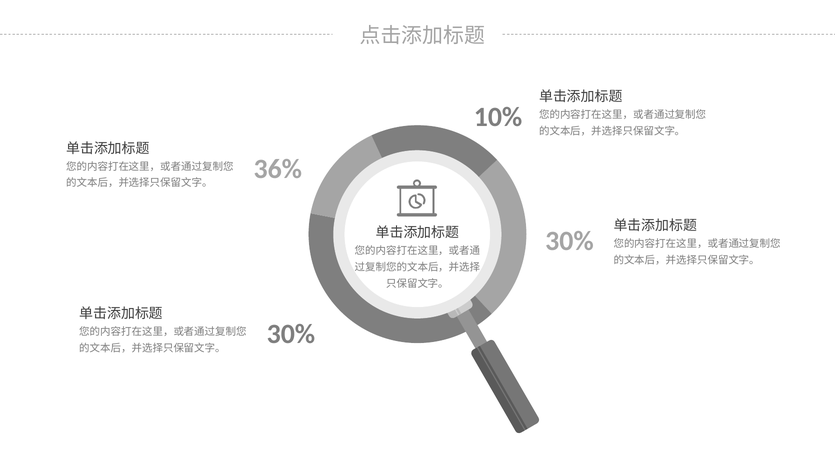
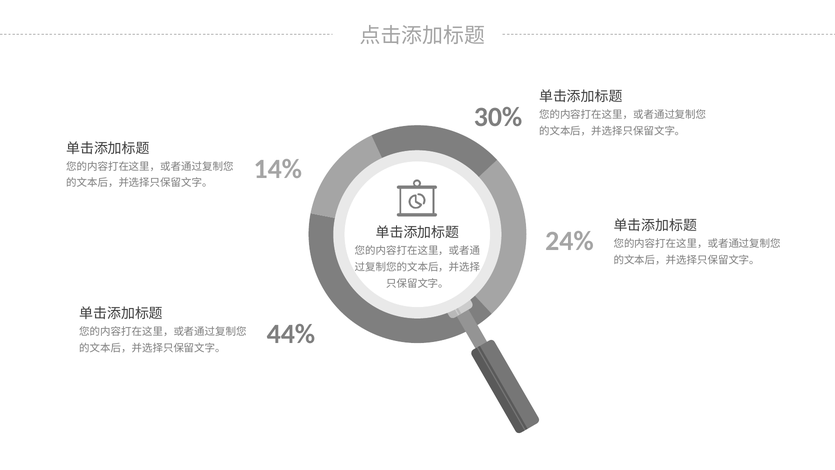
10%: 10% -> 30% (498, 117)
36%: 36% -> 14% (278, 169)
30%: 30% -> 24% (569, 241)
30%: 30% -> 44% (291, 334)
